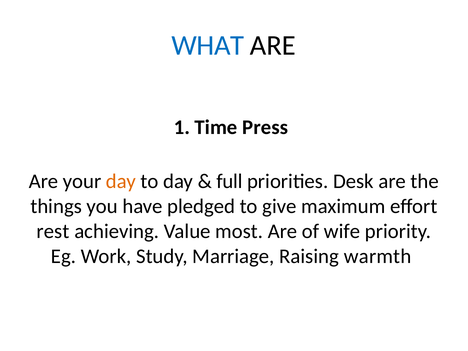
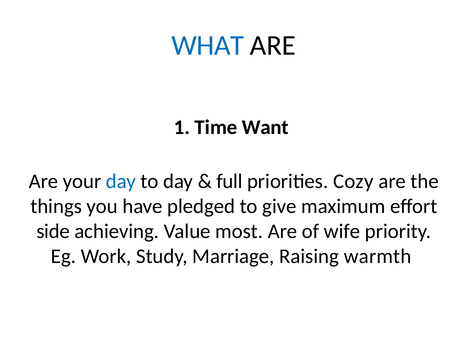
Press: Press -> Want (265, 127)
day colour: orange -> blue (121, 181)
Desk: Desk -> Cozy (353, 181)
rest: rest -> side (53, 231)
